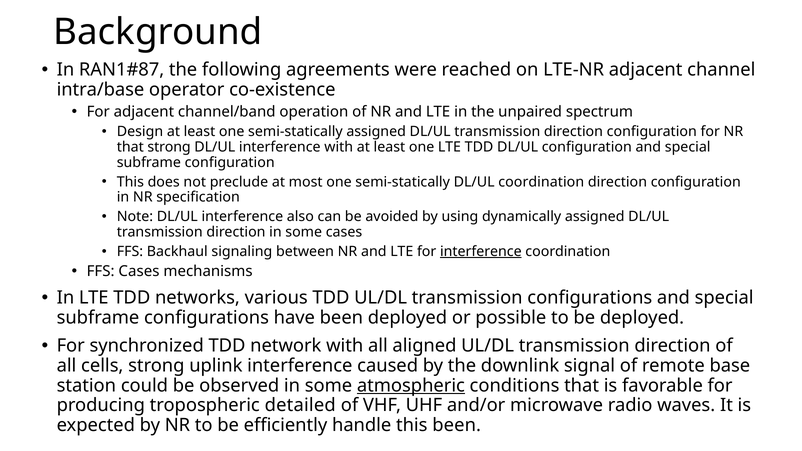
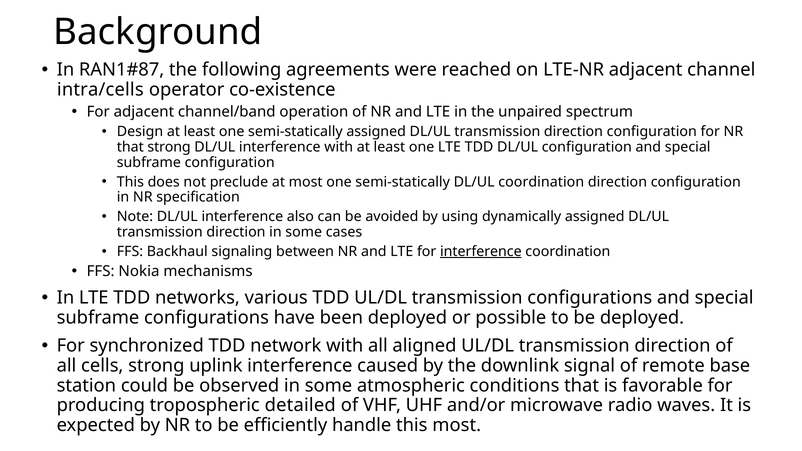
intra/base: intra/base -> intra/cells (100, 89)
FFS Cases: Cases -> Nokia (139, 272)
atmospheric underline: present -> none (411, 386)
this been: been -> most (457, 425)
